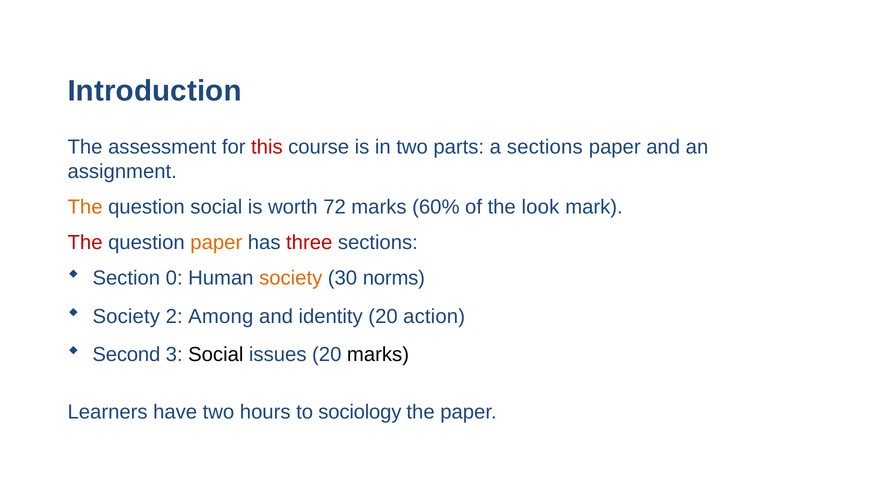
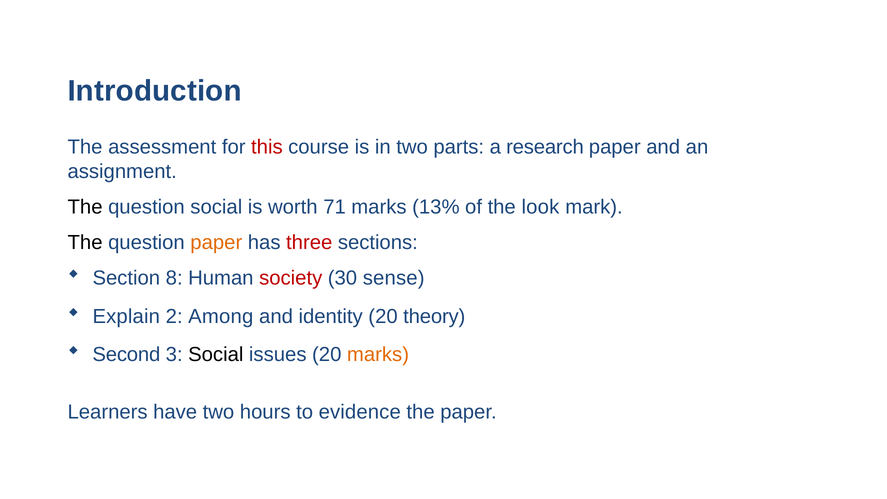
a sections: sections -> research (545, 147)
The colour: orange -> black (85, 207)
72: 72 -> 71 (335, 207)
60%: 60% -> 13% (436, 207)
The colour: red -> black (85, 243)
0: 0 -> 8 (174, 278)
society colour: orange -> red (291, 278)
norms: norms -> sense (394, 278)
Society: Society -> Explain (126, 316)
action: action -> theory (434, 316)
marks colour: black -> orange (378, 354)
sociology: sociology -> evidence (360, 412)
